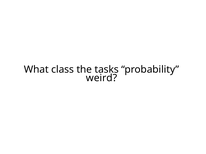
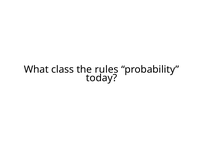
tasks: tasks -> rules (107, 70)
weird: weird -> today (102, 78)
